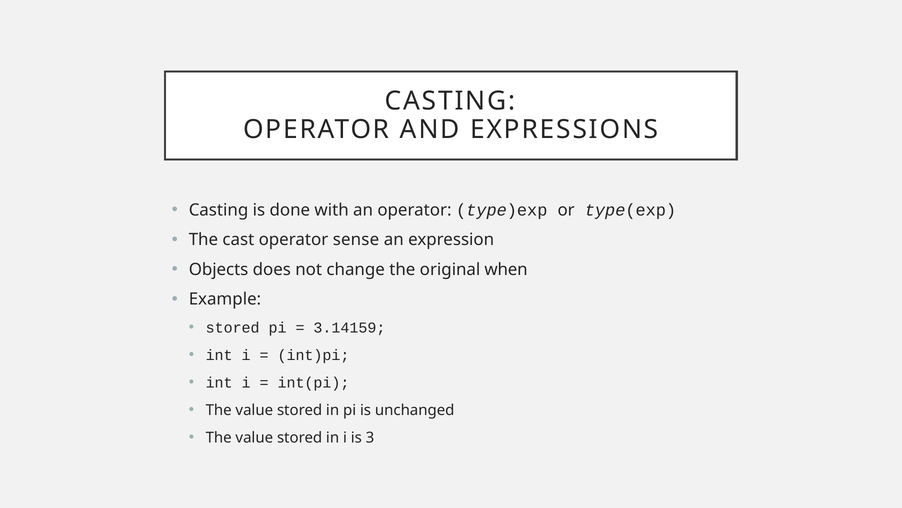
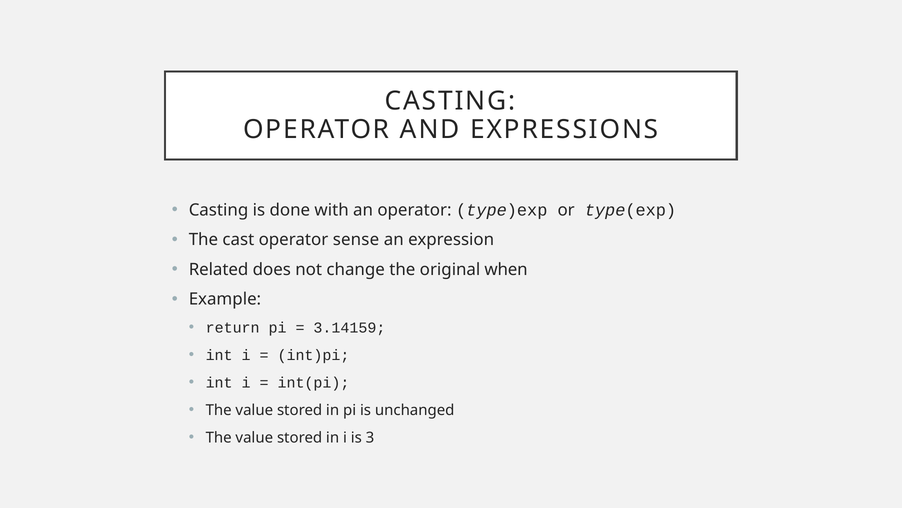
Objects: Objects -> Related (219, 269)
stored: stored -> return (233, 327)
